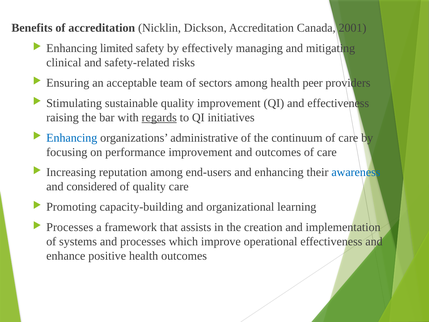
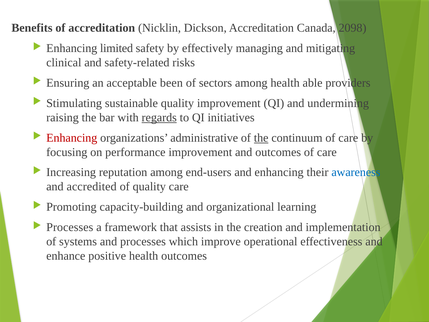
2001: 2001 -> 2098 (353, 28)
team: team -> been (171, 83)
peer: peer -> able (313, 83)
and effectiveness: effectiveness -> undermining (338, 103)
Enhancing colour: blue -> red (72, 138)
the underline: none -> present (261, 138)
considered: considered -> accredited (92, 187)
